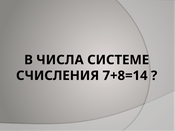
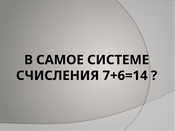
ЧИСЛА: ЧИСЛА -> САМОЕ (60, 60)
7+8=14: 7+8=14 -> 7+6=14 (125, 76)
